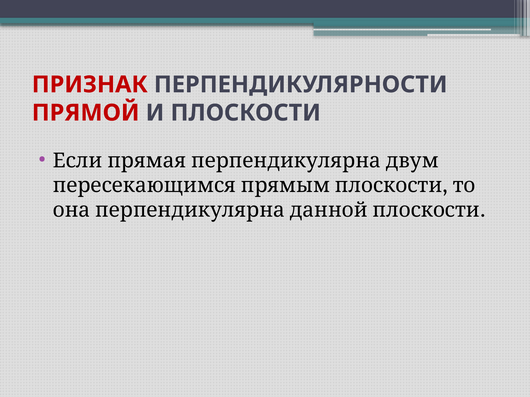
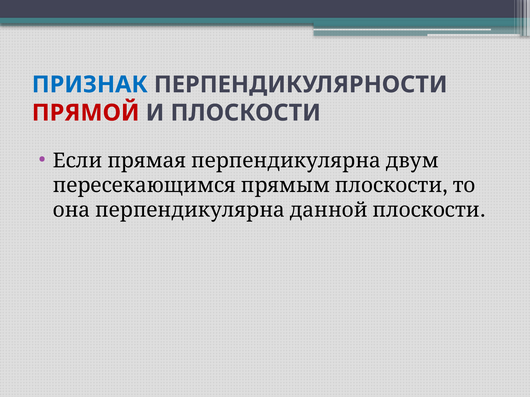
ПРИЗНАК colour: red -> blue (90, 85)
